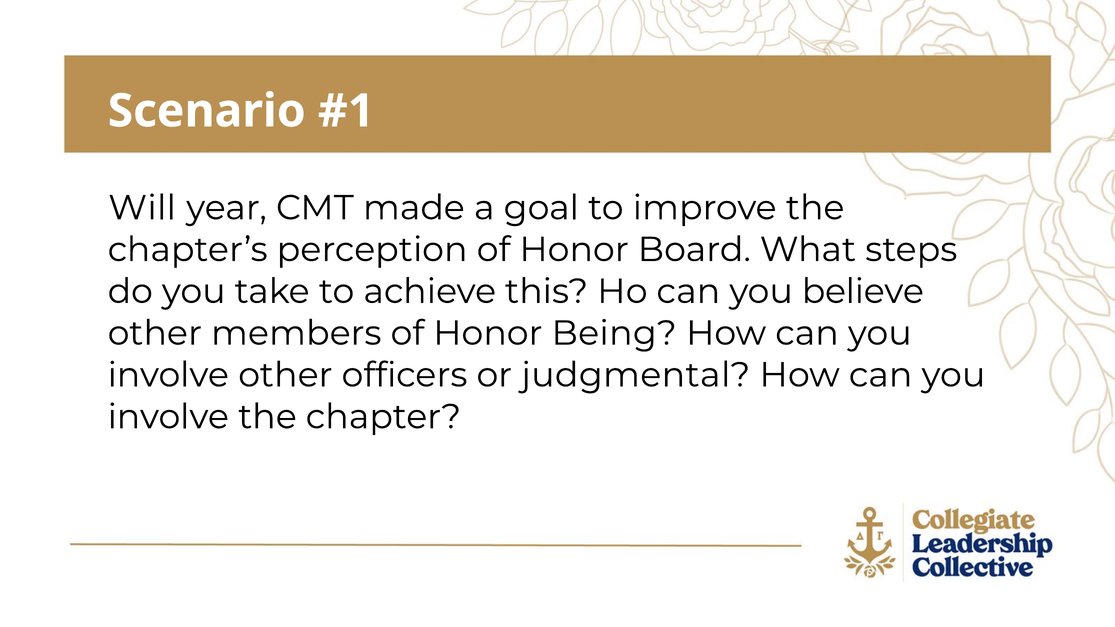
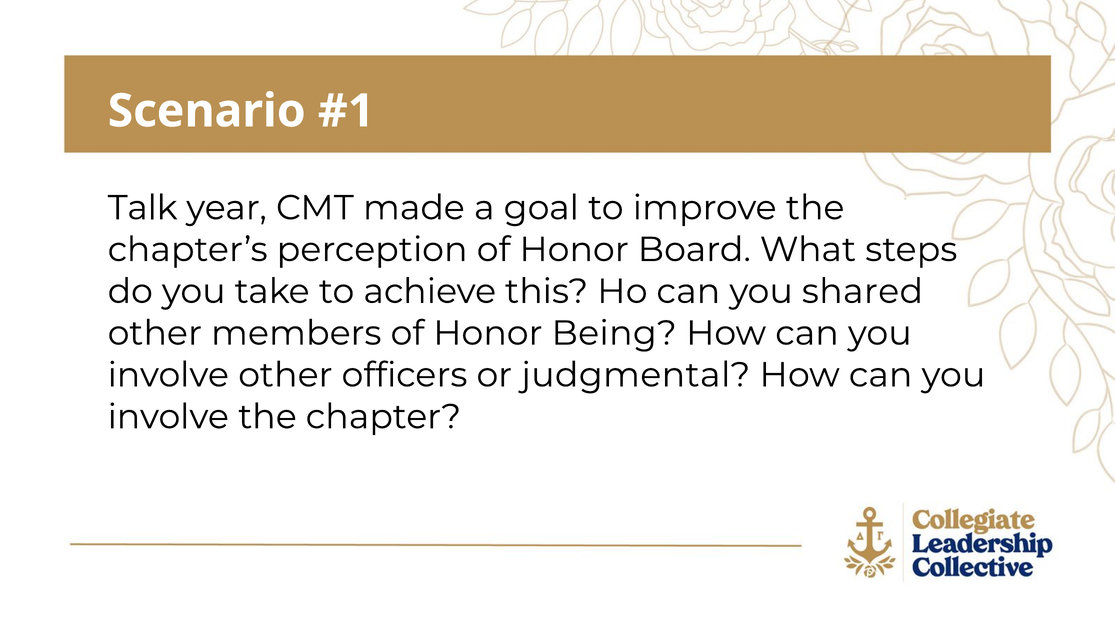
Will: Will -> Talk (143, 208)
believe: believe -> shared (862, 291)
